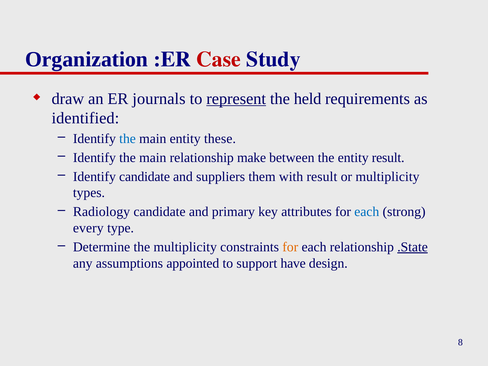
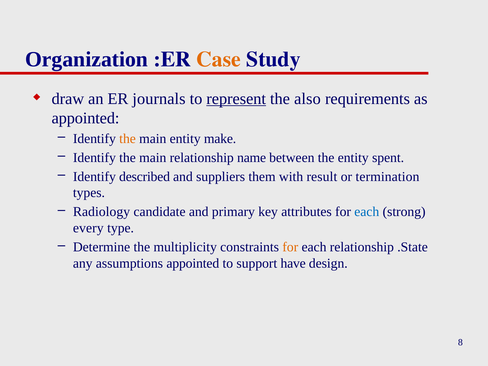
Case colour: red -> orange (219, 59)
held: held -> also (307, 99)
identified: identified -> appointed (85, 118)
the colour: blue -> orange (128, 139)
these: these -> make (220, 139)
make: make -> name (252, 158)
entity result: result -> spent (388, 158)
Identify candidate: candidate -> described (145, 177)
or multiplicity: multiplicity -> termination (387, 177)
.State underline: present -> none (413, 247)
